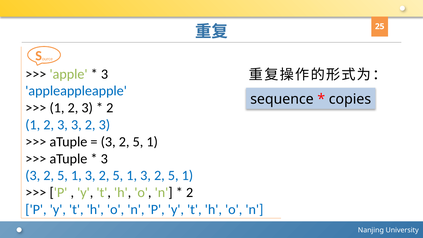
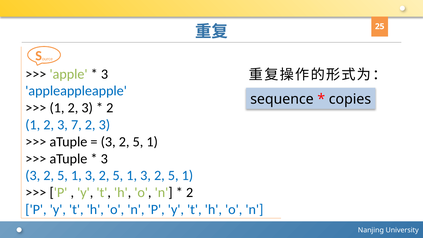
2 3 3: 3 -> 7 (76, 125)
